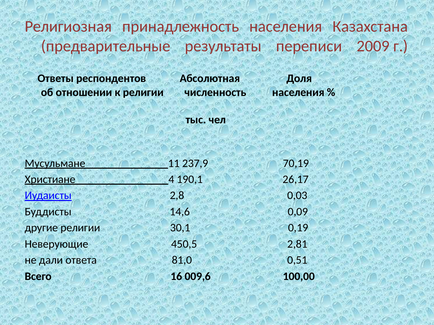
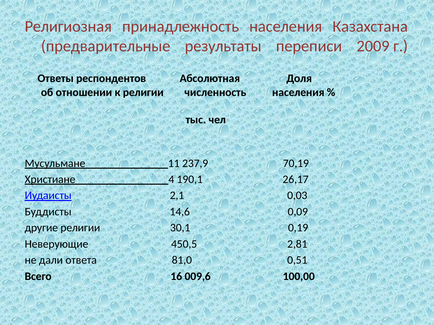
2,8: 2,8 -> 2,1 (177, 196)
